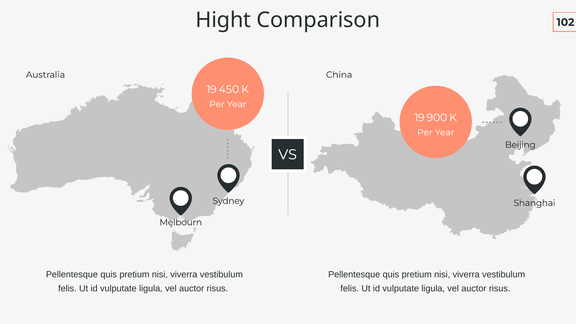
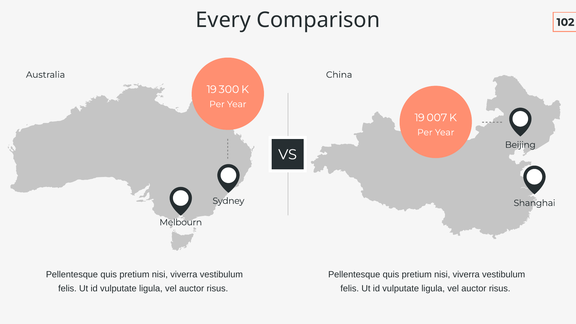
Hight: Hight -> Every (223, 20)
450: 450 -> 300 (229, 89)
900: 900 -> 007 (437, 118)
